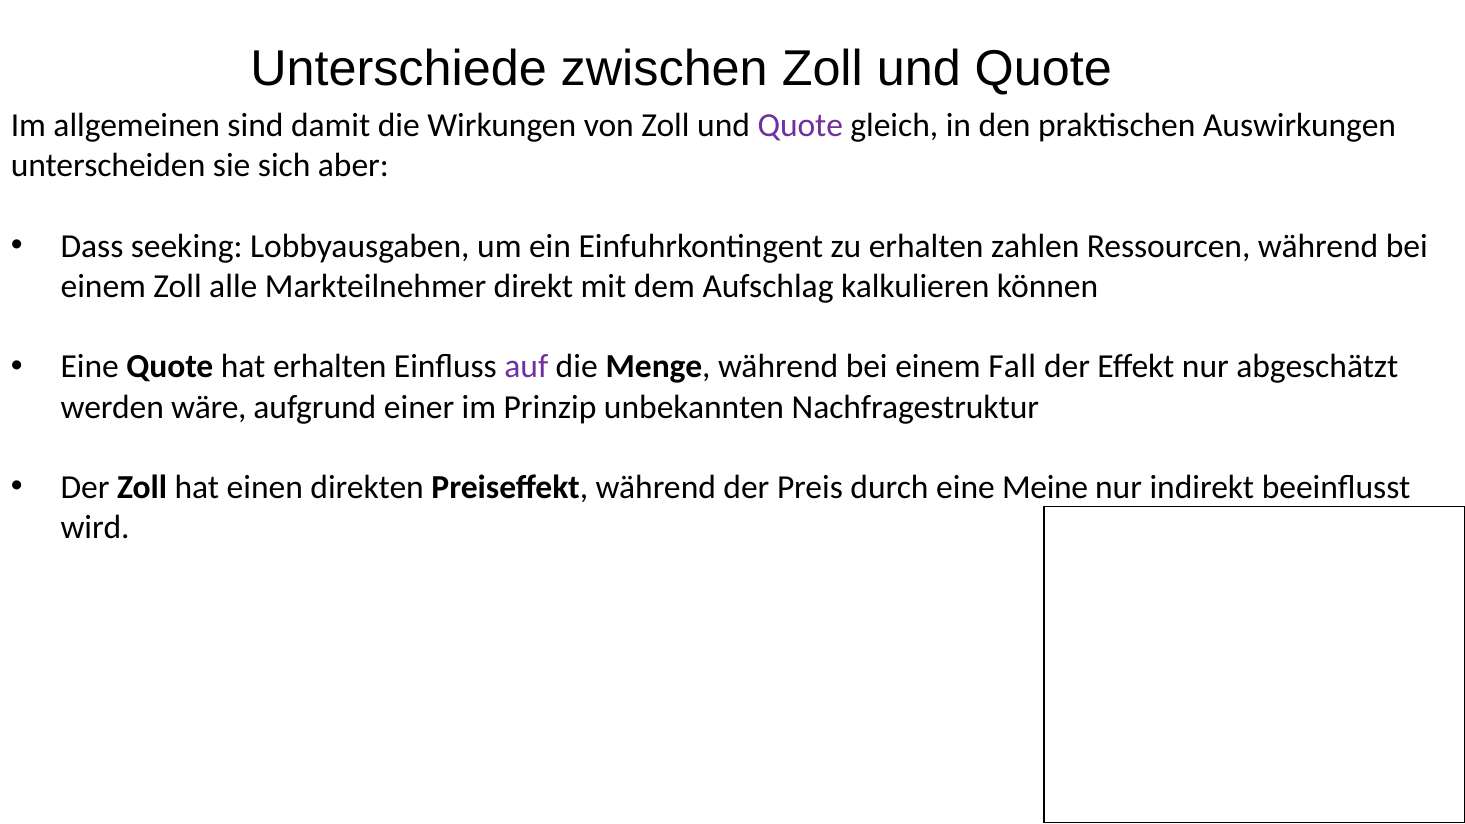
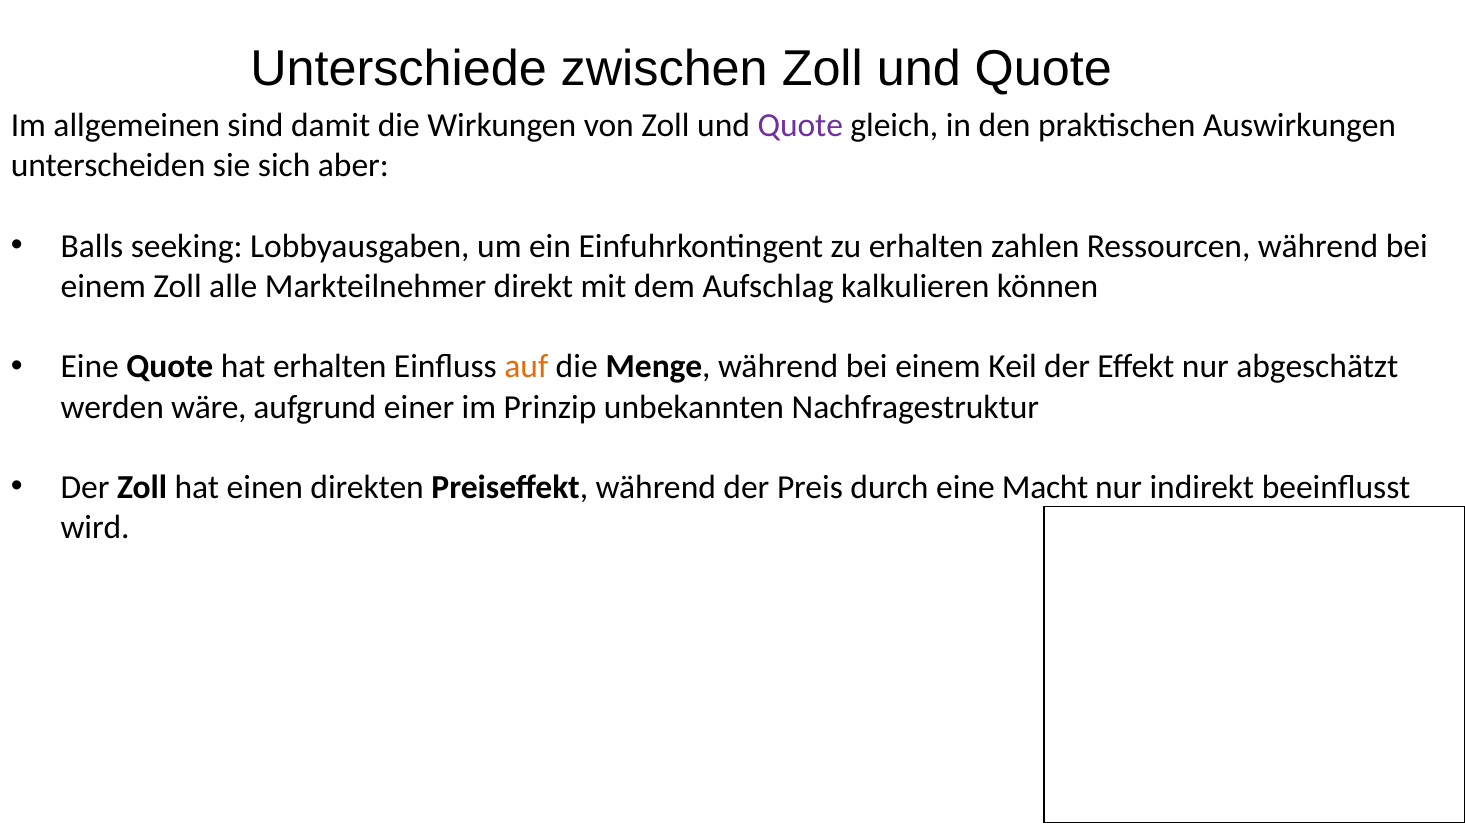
Dass: Dass -> Balls (92, 246)
auf colour: purple -> orange (526, 367)
Fall: Fall -> Keil (1012, 367)
Meine: Meine -> Macht (1045, 488)
